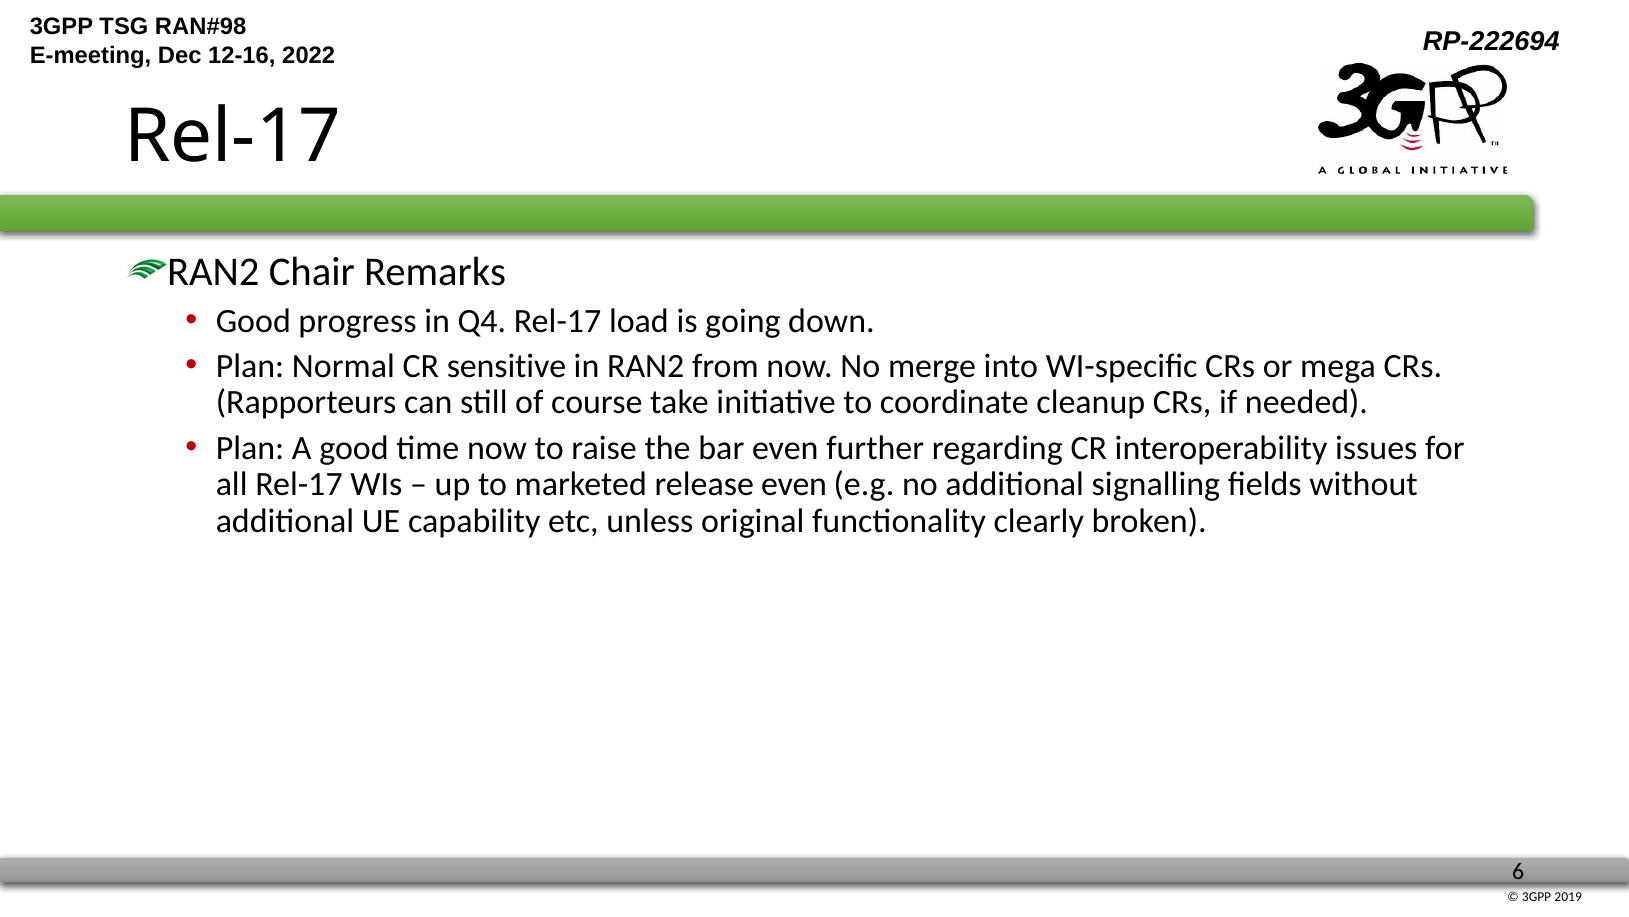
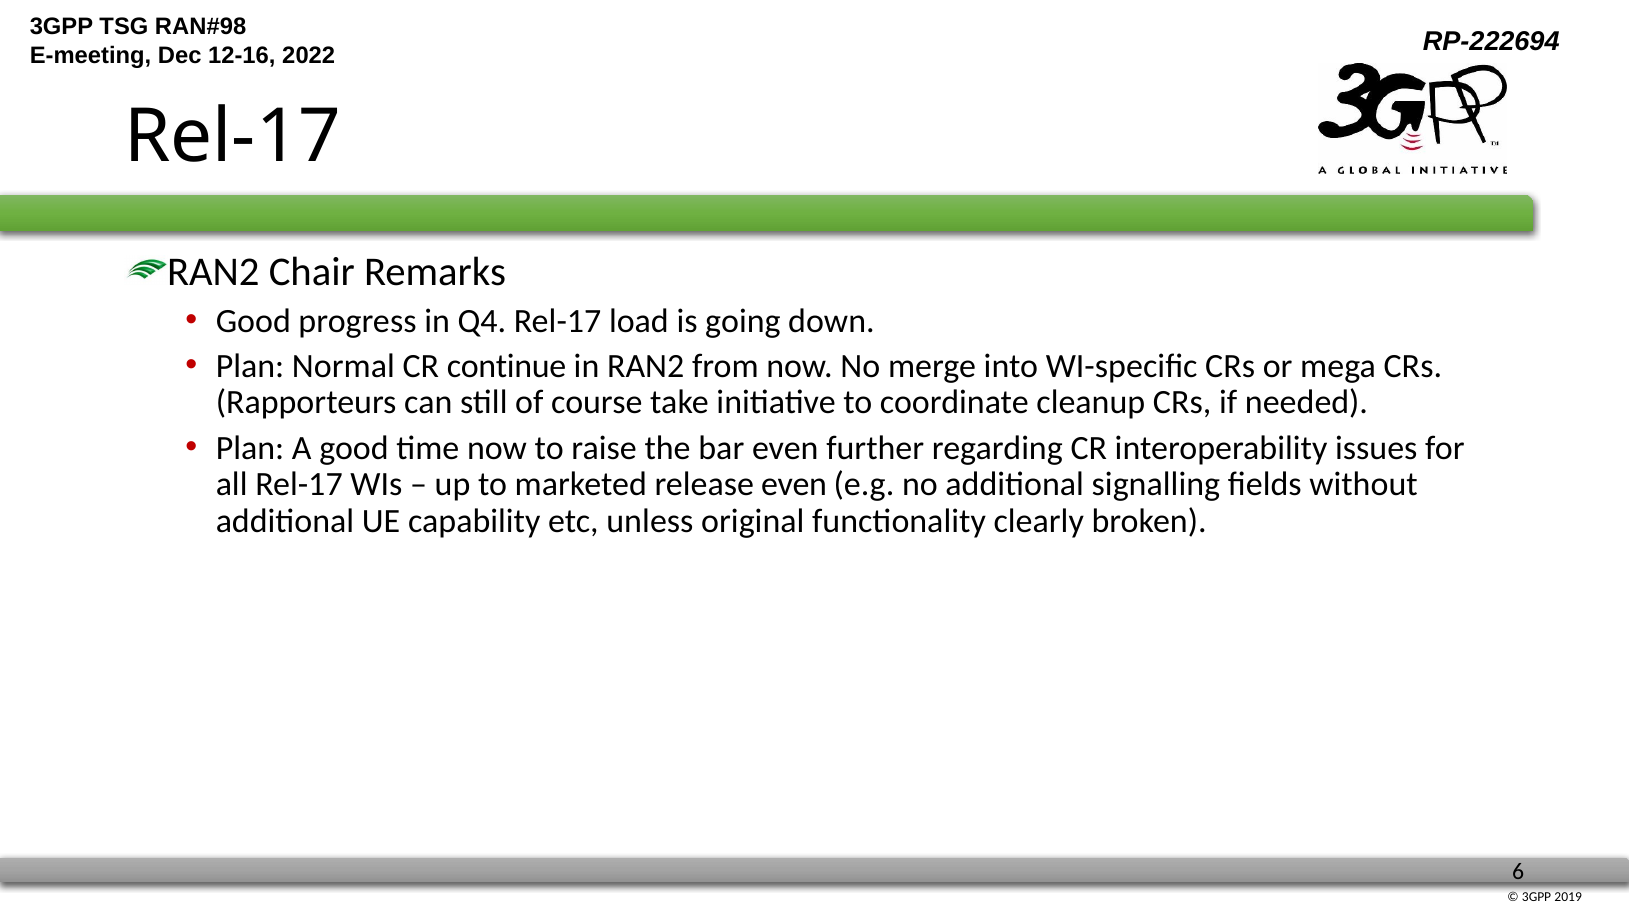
sensitive: sensitive -> continue (507, 366)
